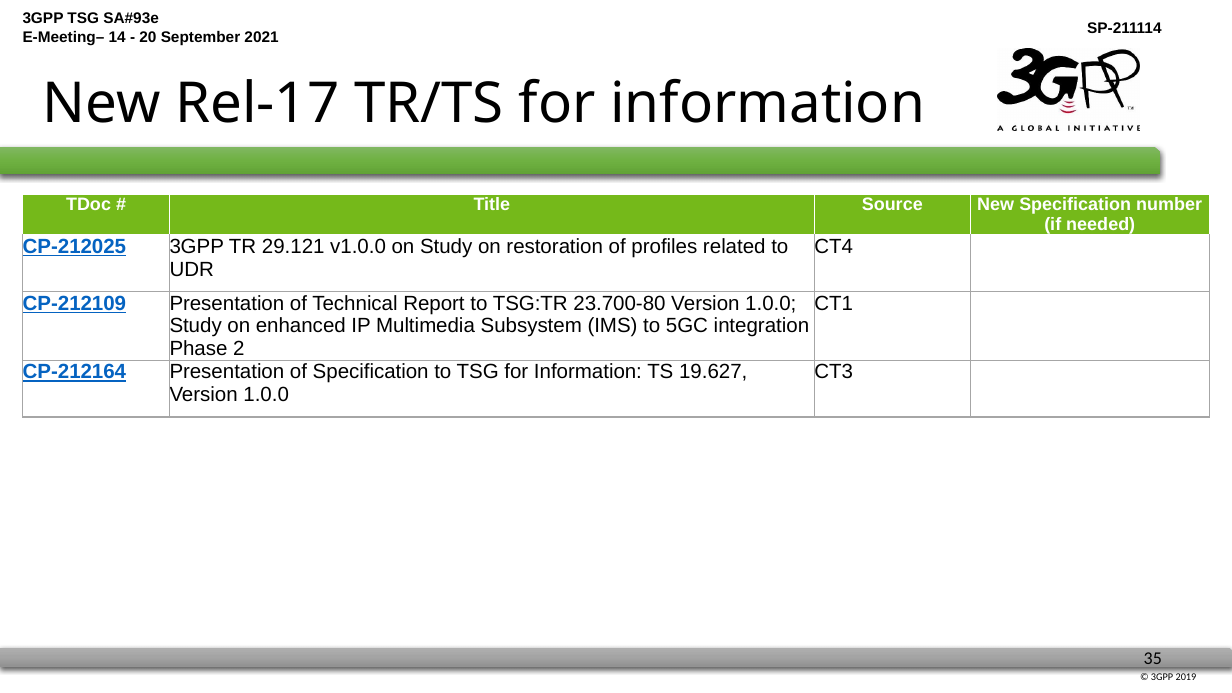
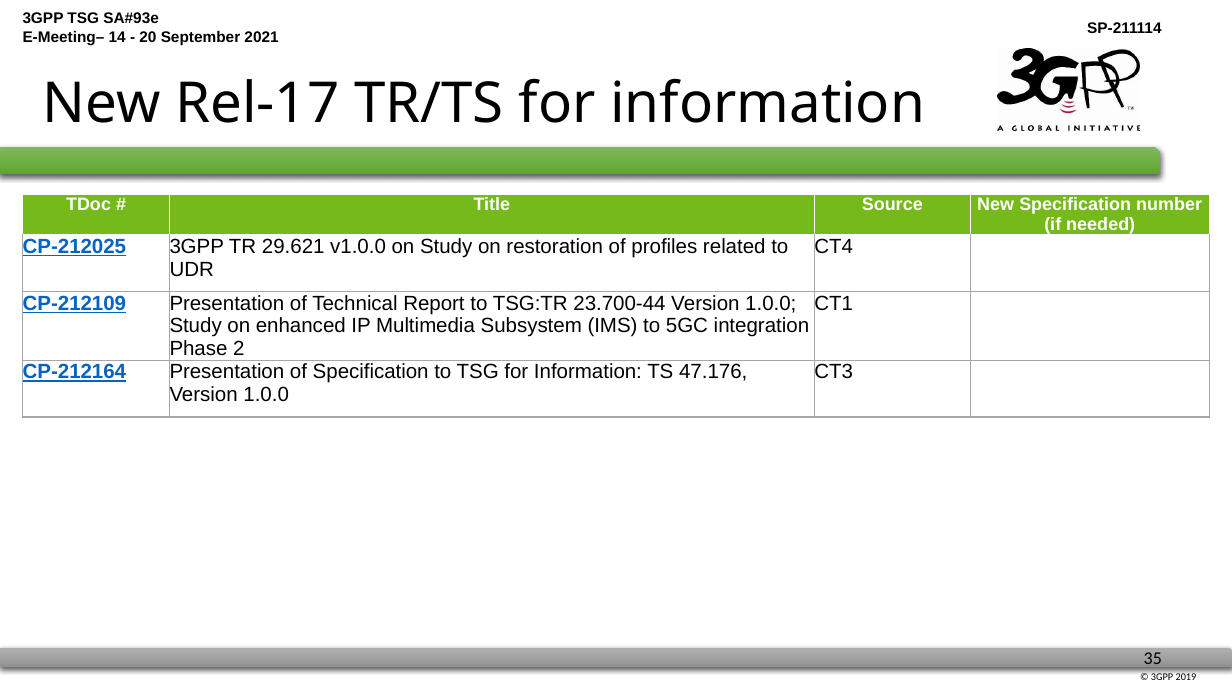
29.121: 29.121 -> 29.621 (293, 247)
23.700-80: 23.700-80 -> 23.700-44 (619, 303)
19.627: 19.627 -> 47.176 (713, 372)
